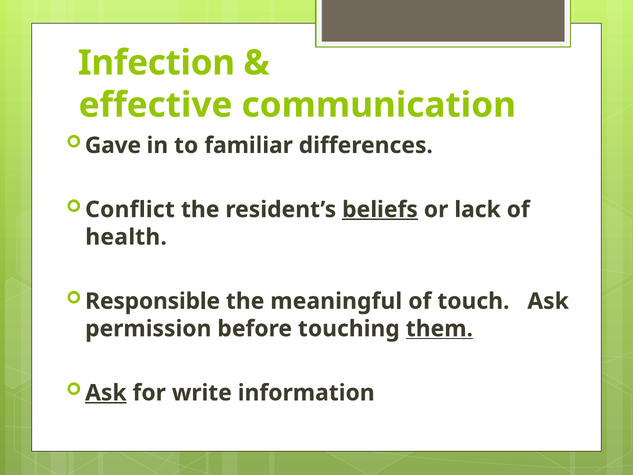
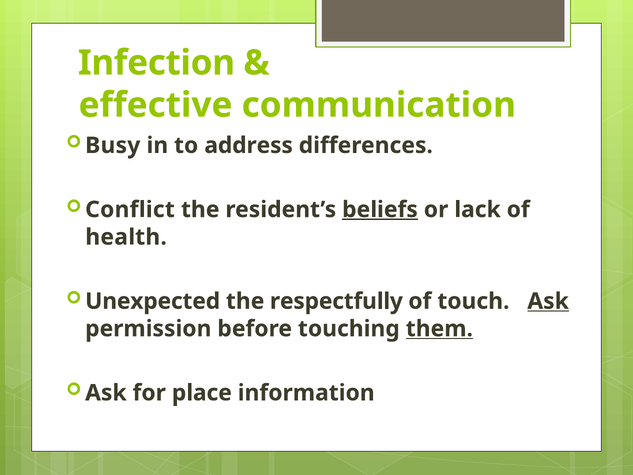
Gave: Gave -> Busy (113, 145)
familiar: familiar -> address (249, 145)
Responsible: Responsible -> Unexpected (153, 301)
meaningful: meaningful -> respectfully (336, 301)
Ask underline: none -> present (548, 301)
Ask underline: present -> none (106, 393)
write: write -> place (202, 393)
